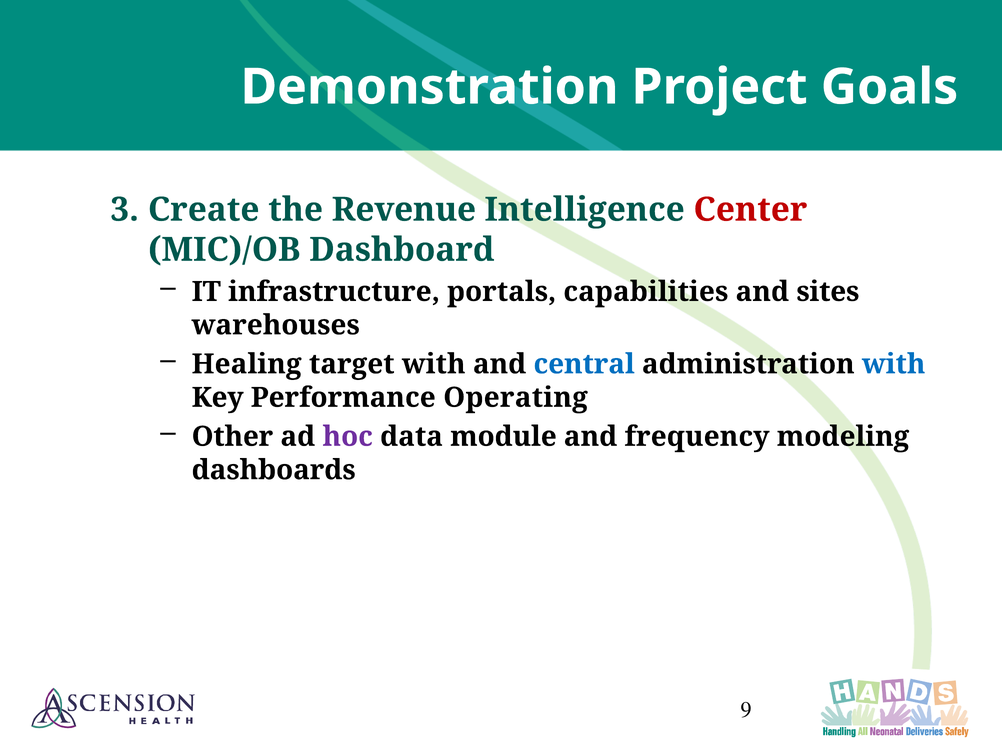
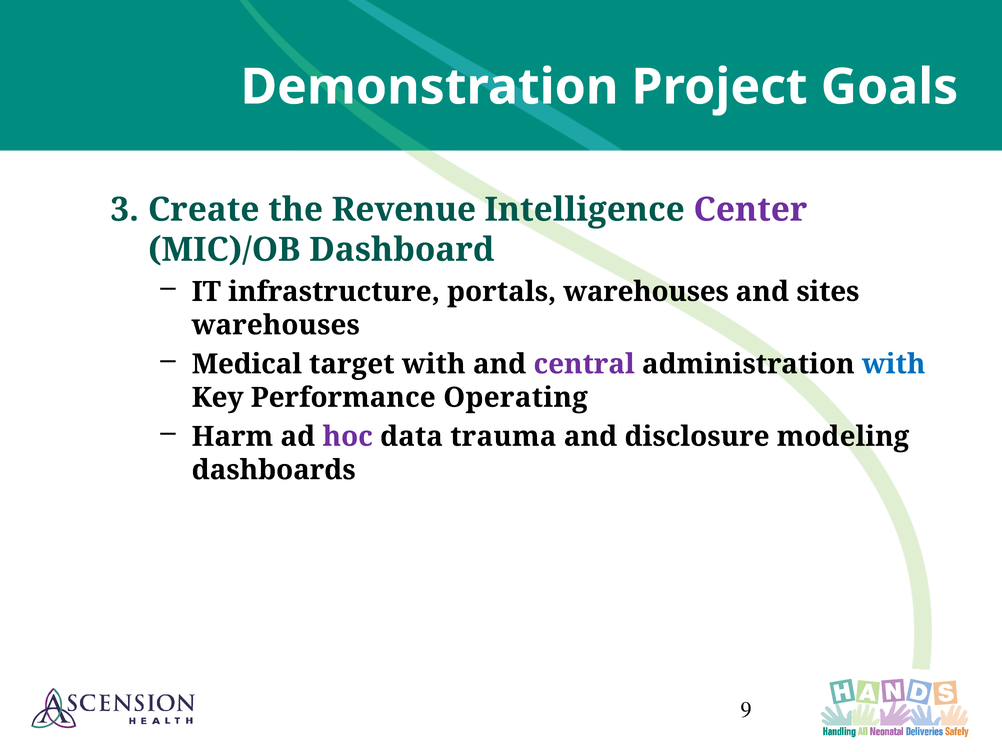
Center colour: red -> purple (750, 210)
portals capabilities: capabilities -> warehouses (646, 292)
Healing: Healing -> Medical (247, 364)
central colour: blue -> purple (584, 364)
Other: Other -> Harm (232, 436)
module: module -> trauma (503, 436)
frequency: frequency -> disclosure (697, 436)
